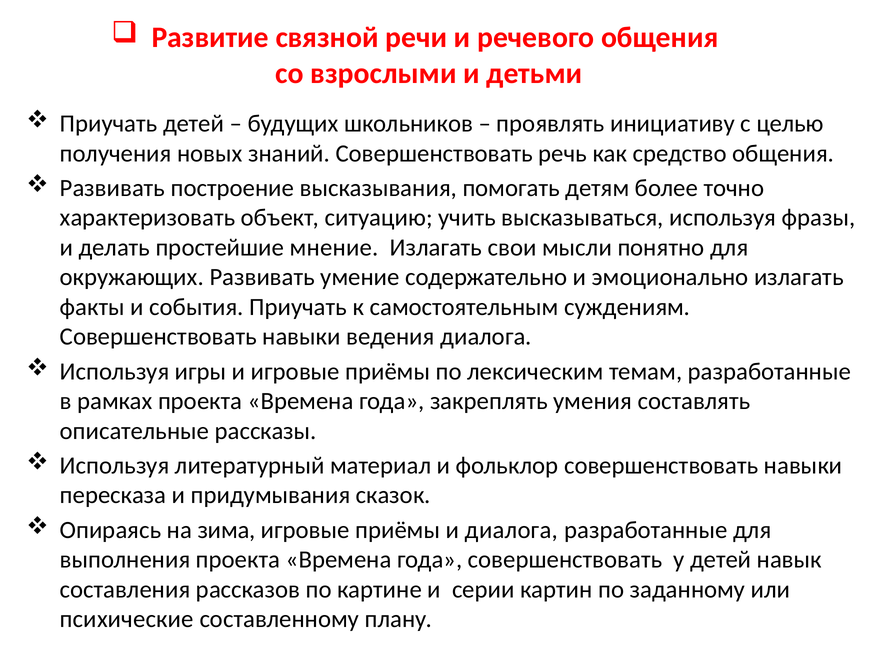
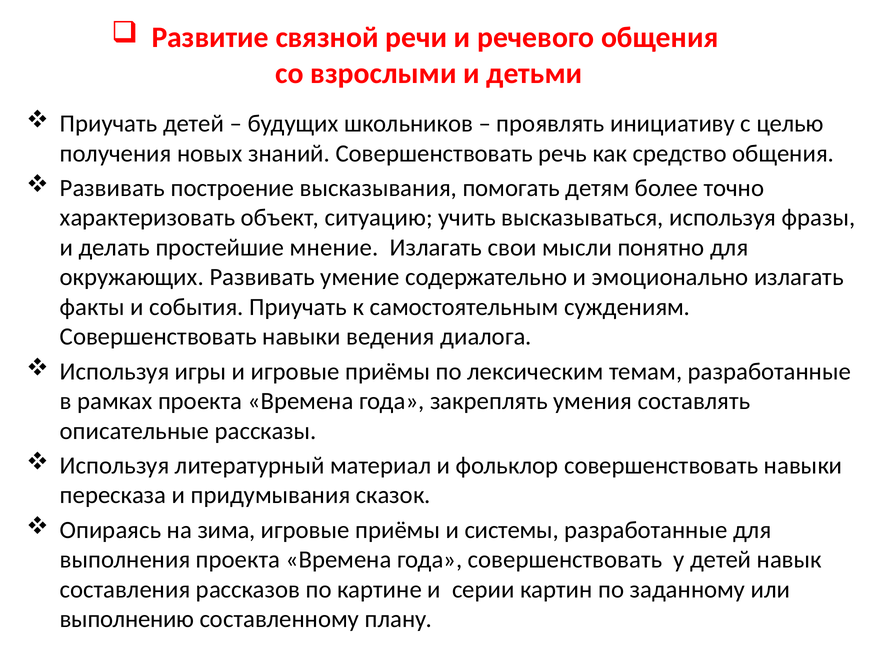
и диалога: диалога -> системы (512, 530)
психические: психические -> выполнению (127, 619)
